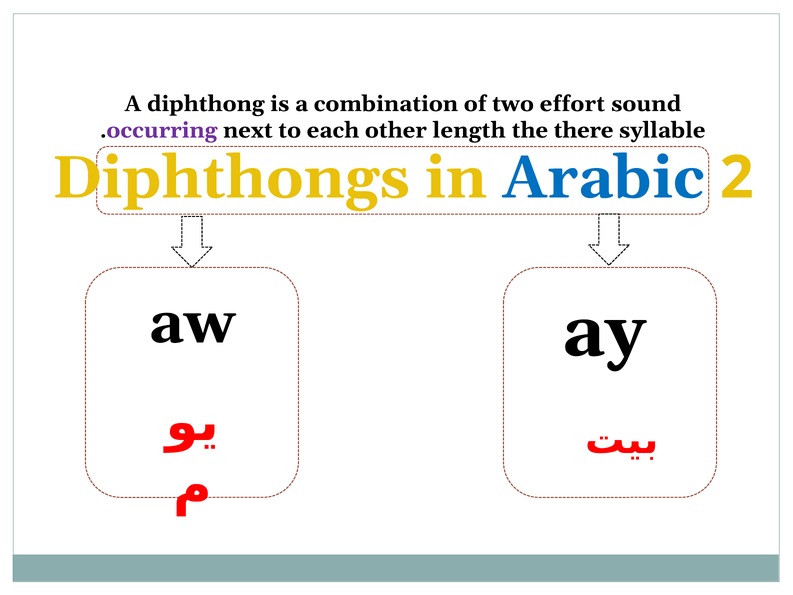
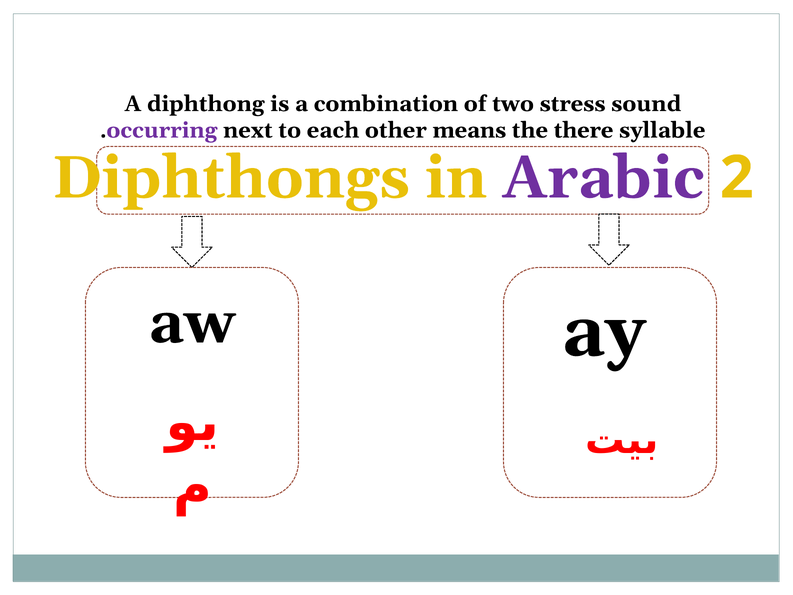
effort: effort -> stress (573, 104)
length: length -> means (469, 130)
Arabic colour: blue -> purple (603, 178)
